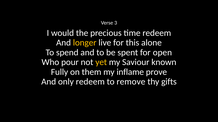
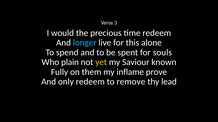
longer colour: yellow -> light blue (85, 43)
open: open -> souls (162, 53)
pour: pour -> plain (70, 62)
gifts: gifts -> lead (169, 82)
